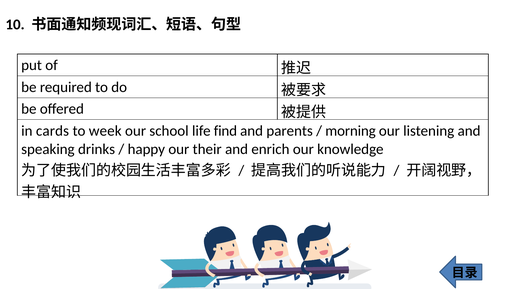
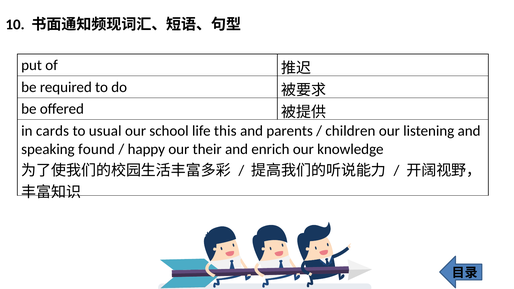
week: week -> usual (105, 131)
find: find -> this (225, 131)
morning: morning -> children (350, 131)
drinks: drinks -> found (96, 149)
